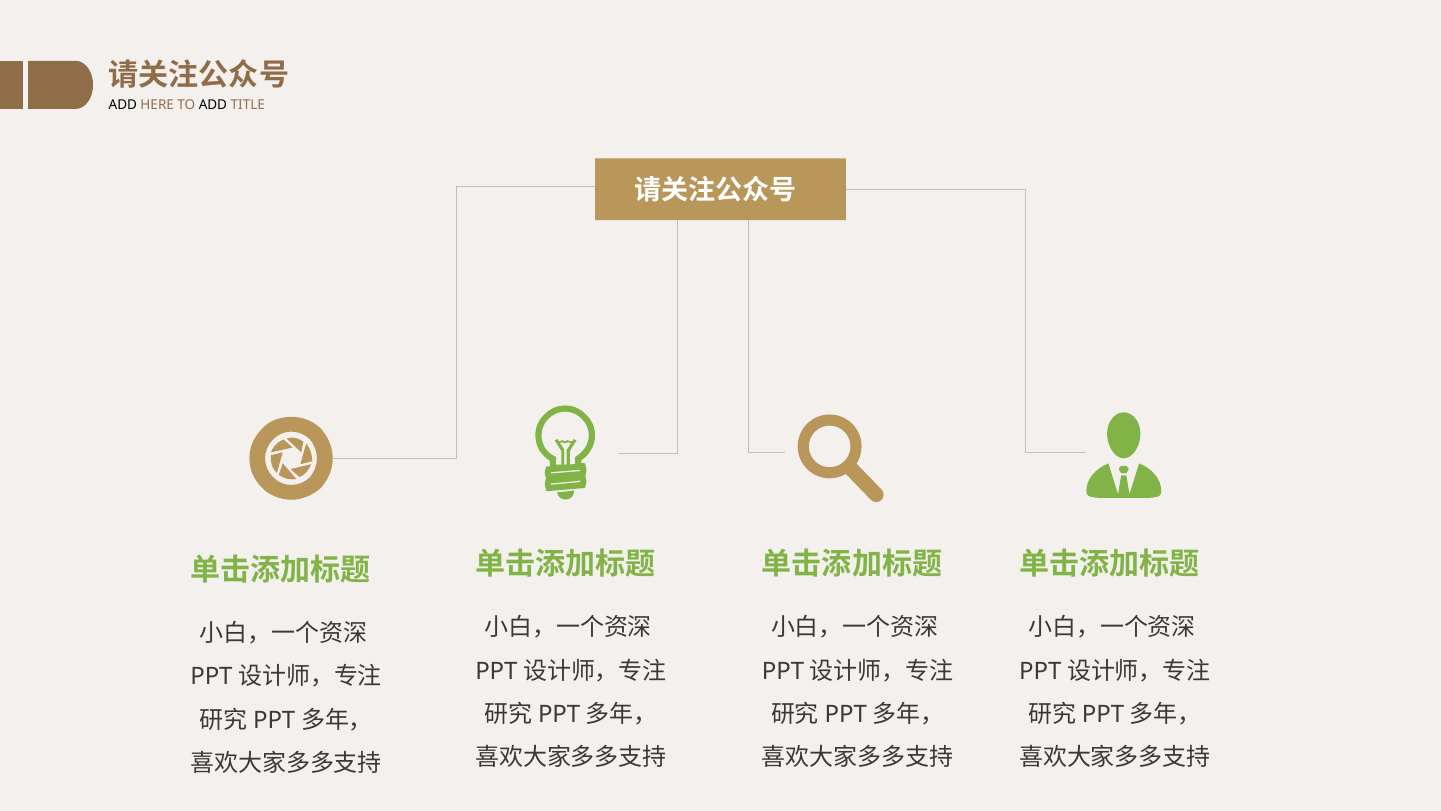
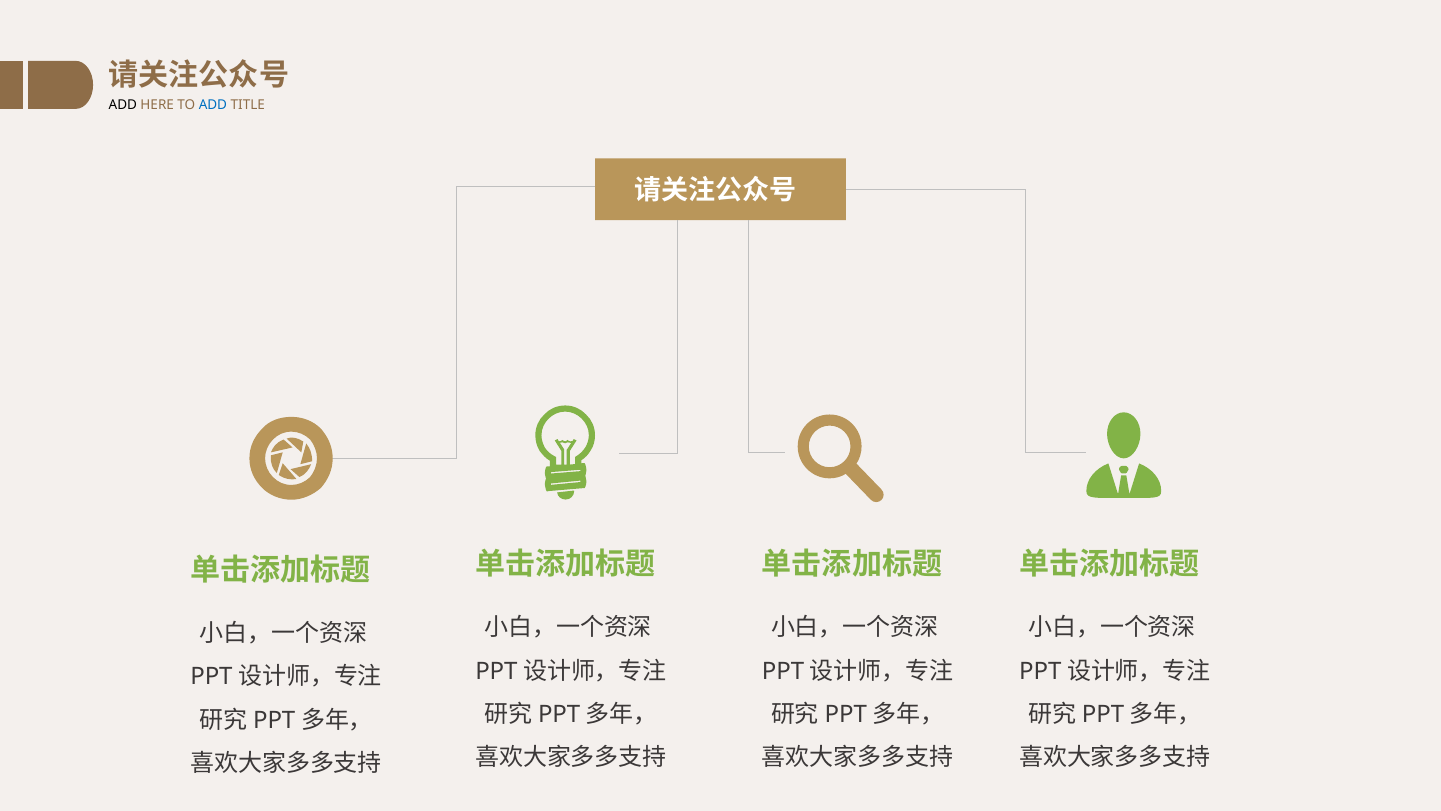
ADD colour: black -> blue (213, 105)
